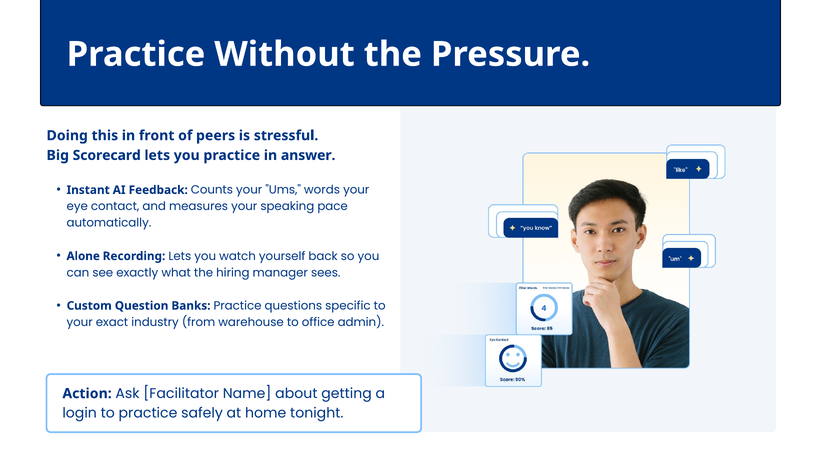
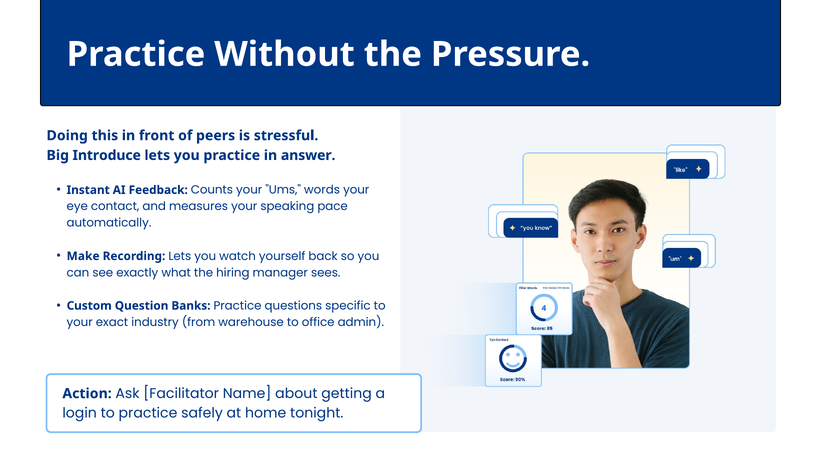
Scorecard: Scorecard -> Introduce (107, 155)
Alone: Alone -> Make (83, 256)
